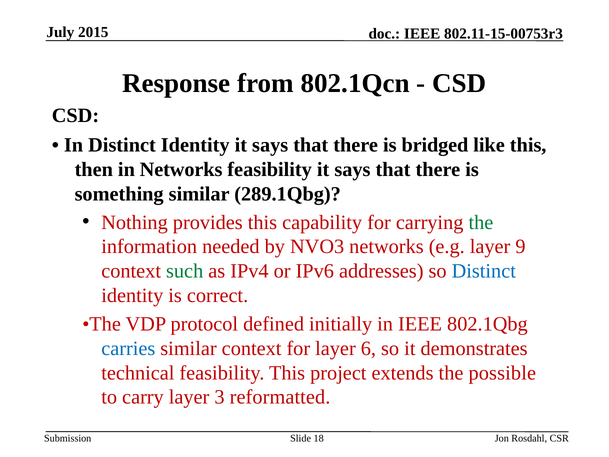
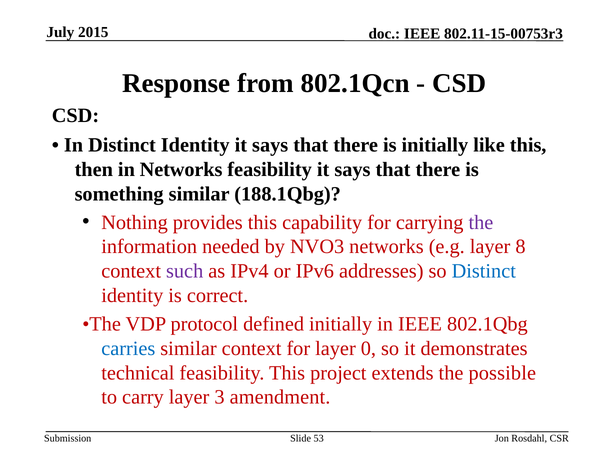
is bridged: bridged -> initially (435, 145)
289.1Qbg: 289.1Qbg -> 188.1Qbg (288, 194)
the colour: green -> purple (481, 222)
9: 9 -> 8 (521, 247)
such colour: green -> purple (185, 271)
6: 6 -> 0 (368, 348)
reformatted: reformatted -> amendment (280, 397)
18: 18 -> 53 (319, 438)
